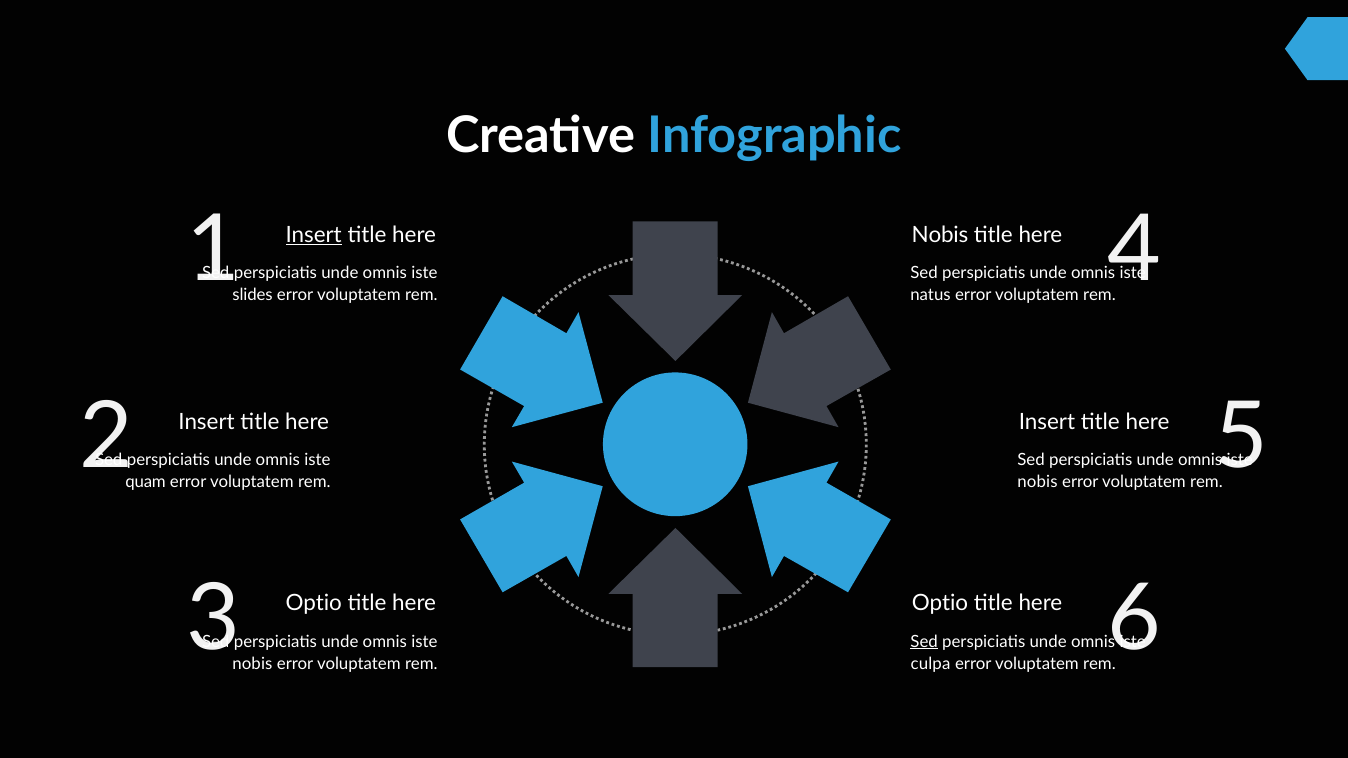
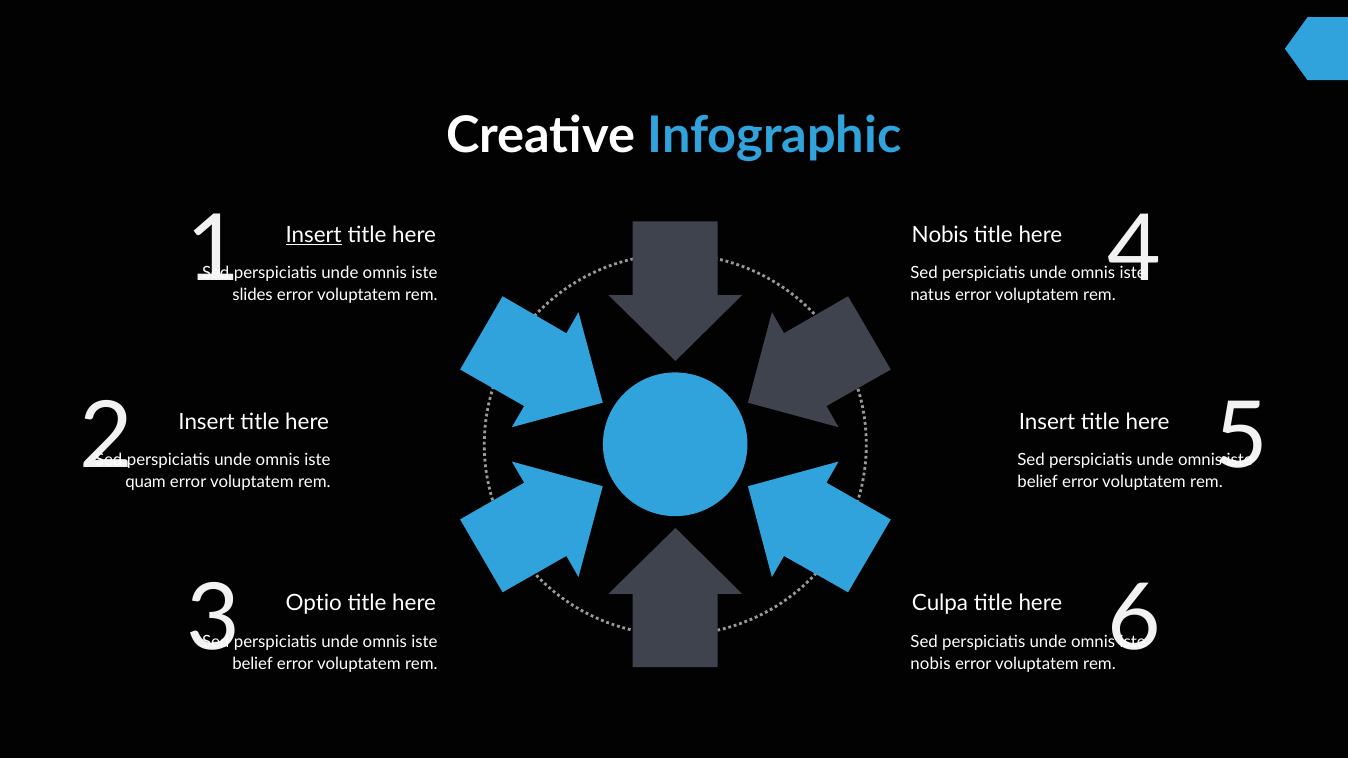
nobis: nobis -> belief (1038, 482)
Optio: Optio -> Culpa (940, 604)
Sed underline: present -> none (924, 642)
nobis: nobis -> belief (253, 664)
culpa: culpa -> nobis (931, 664)
